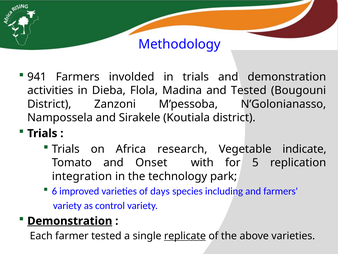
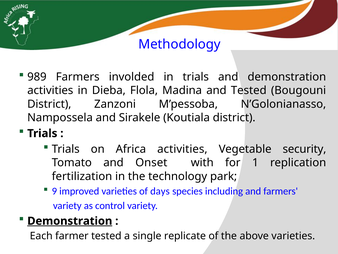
941: 941 -> 989 (37, 77)
Africa research: research -> activities (182, 149)
indicate: indicate -> security (304, 149)
5: 5 -> 1 (255, 162)
integration: integration -> fertilization (82, 176)
6: 6 -> 9 (54, 191)
replicate underline: present -> none (185, 236)
